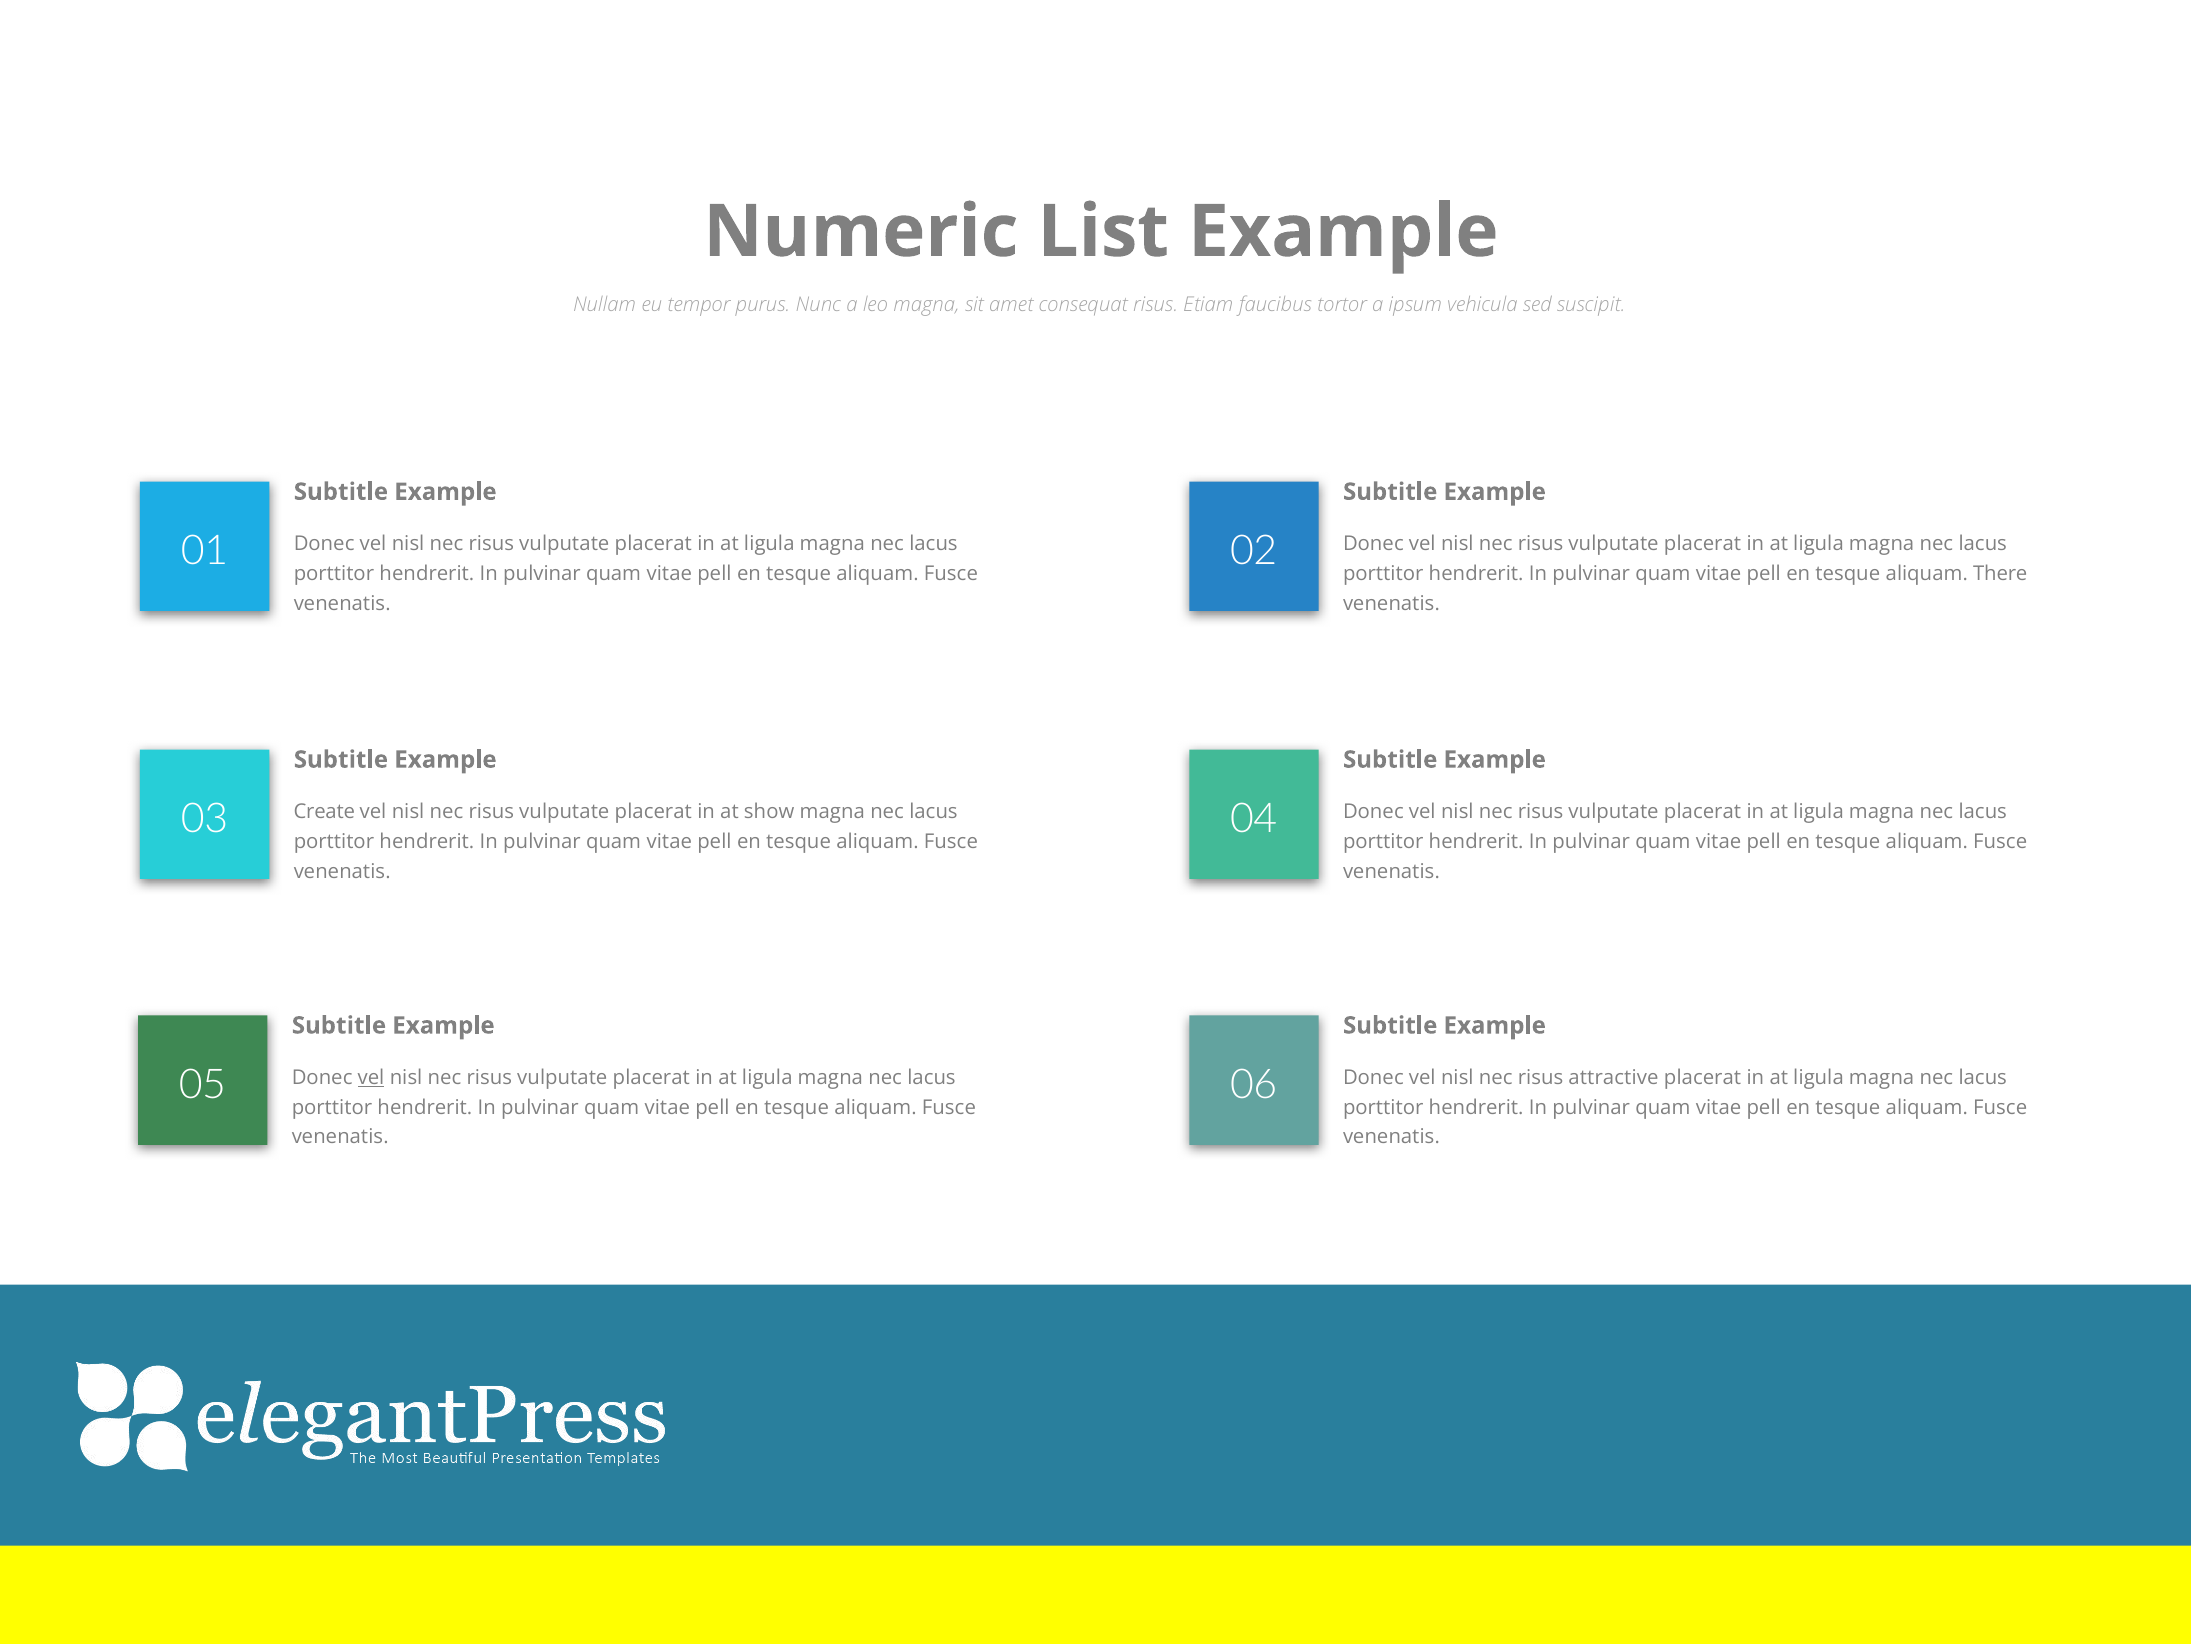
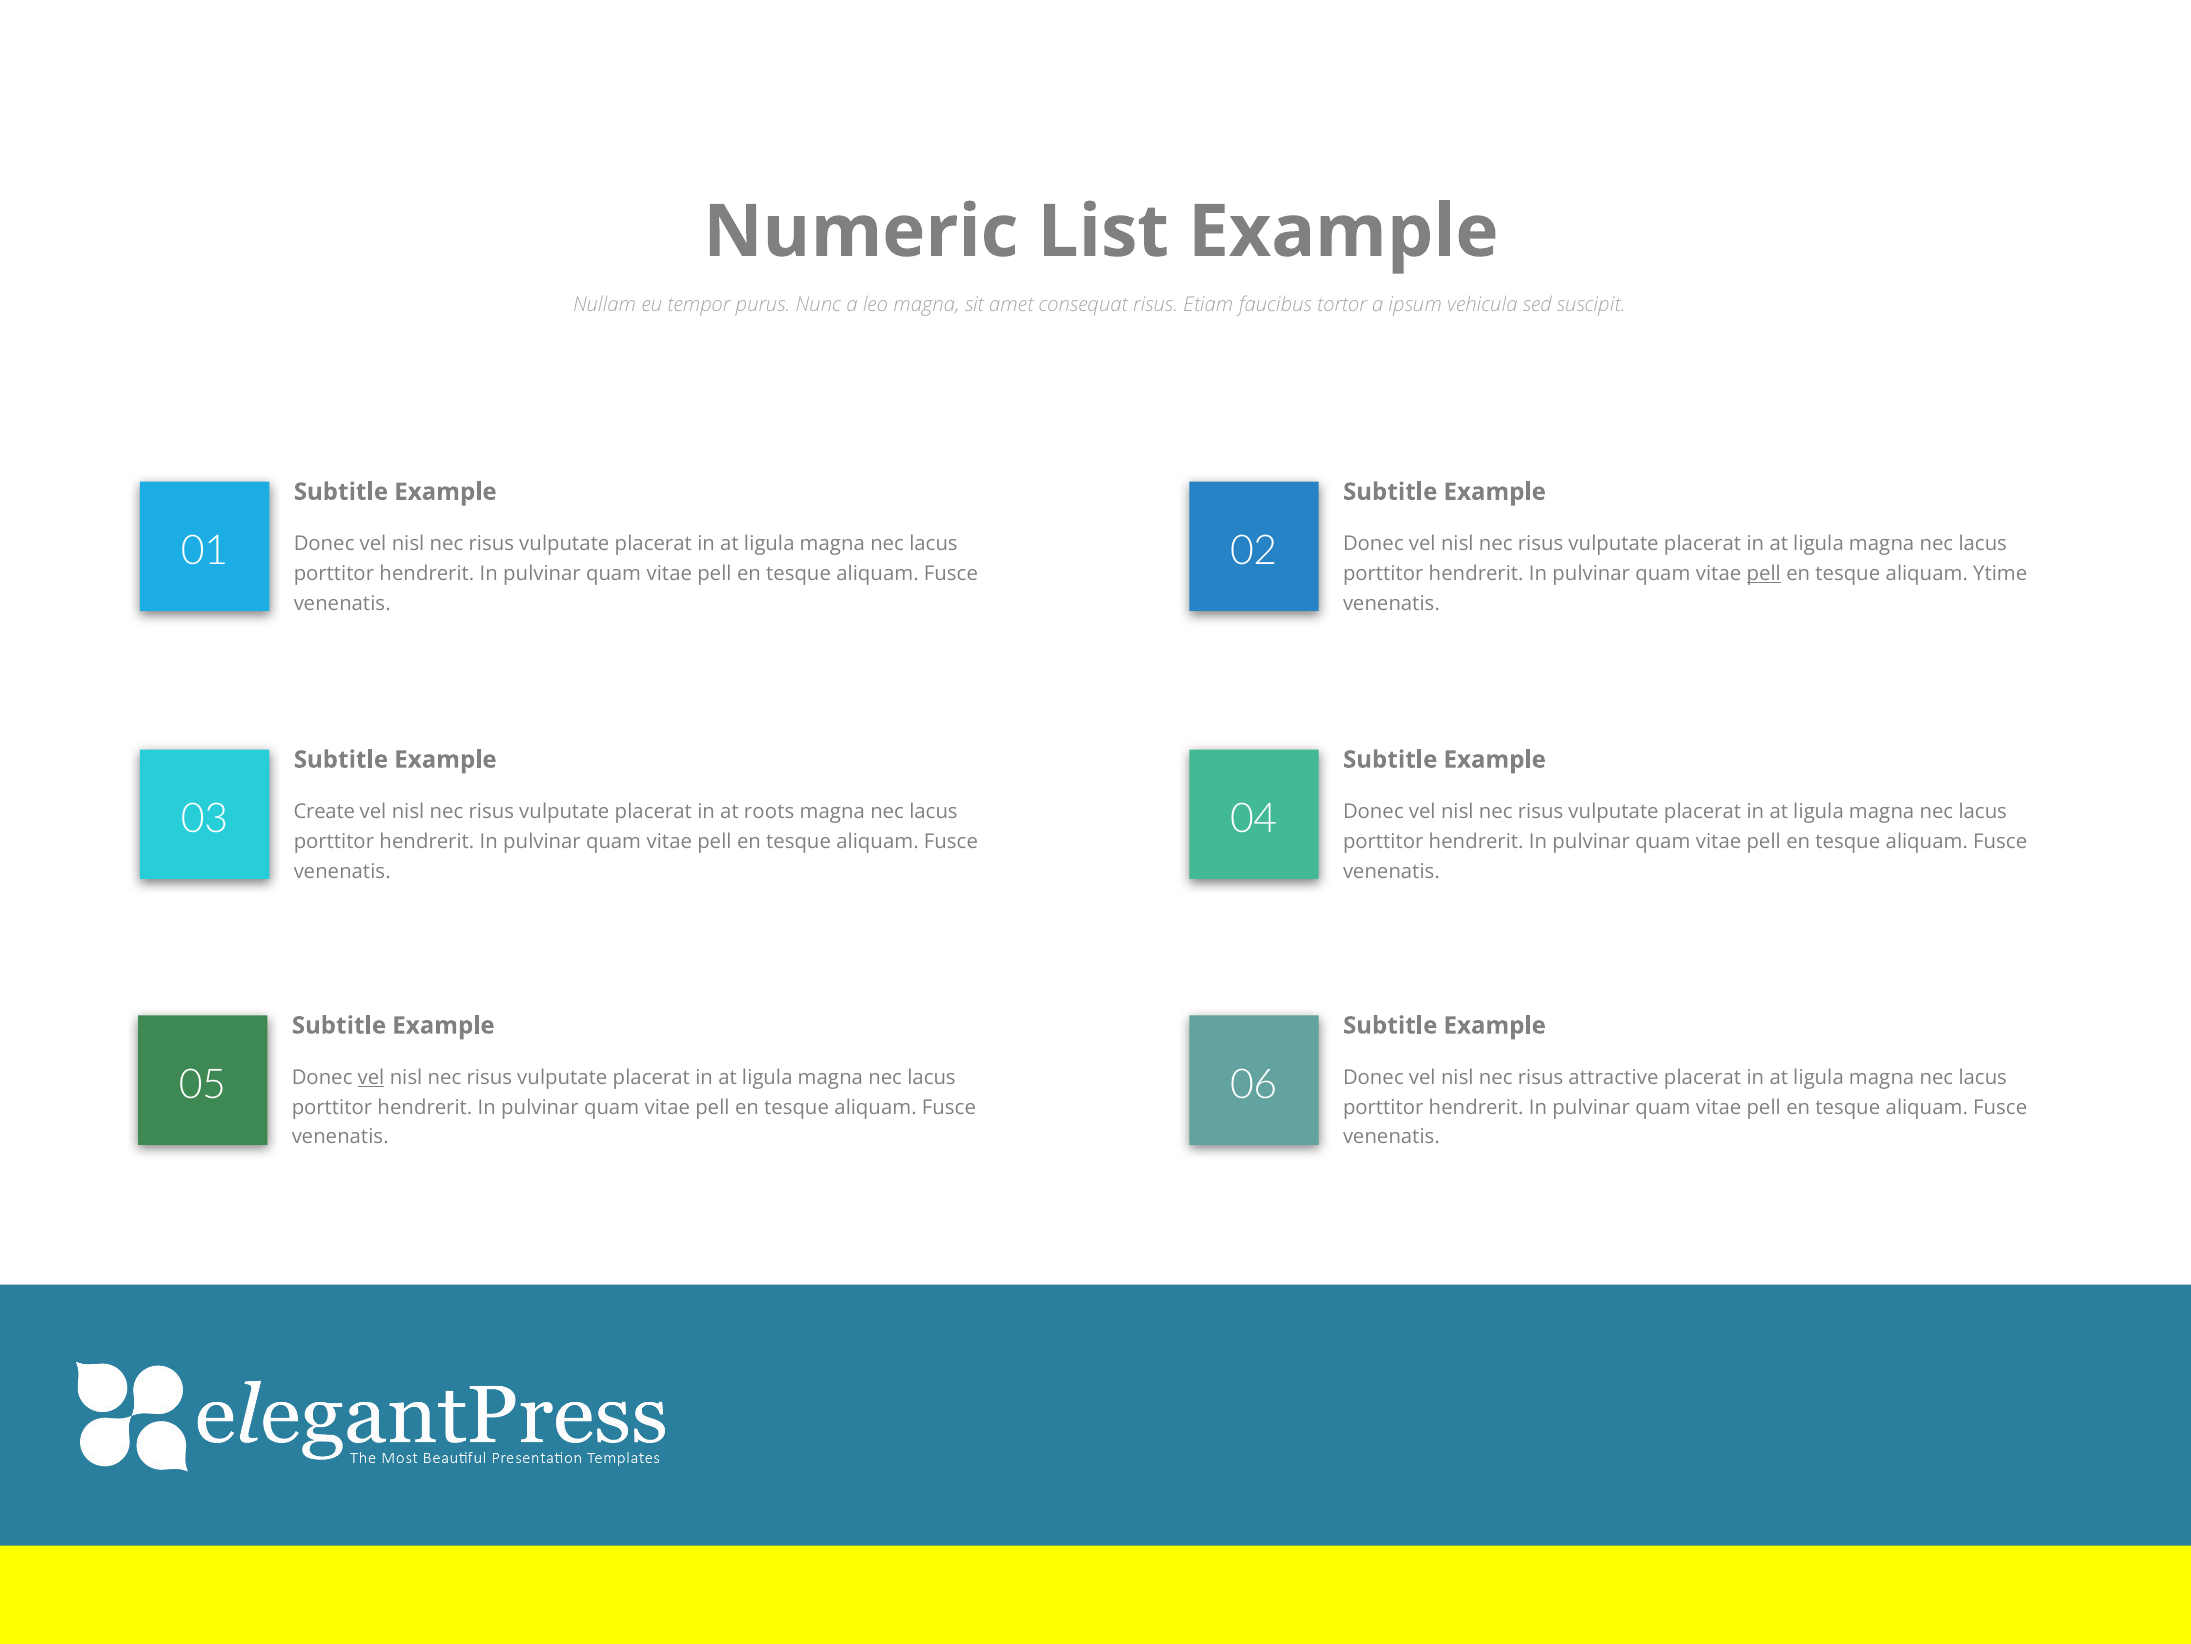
pell underline: none -> present (1764, 573)
There: There -> Ytime (2000, 573)
show: show -> roots (769, 812)
